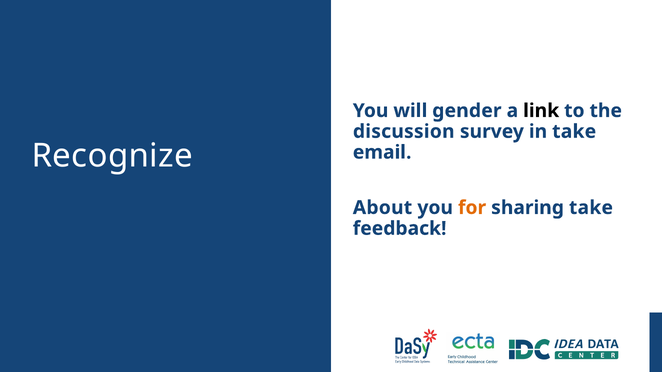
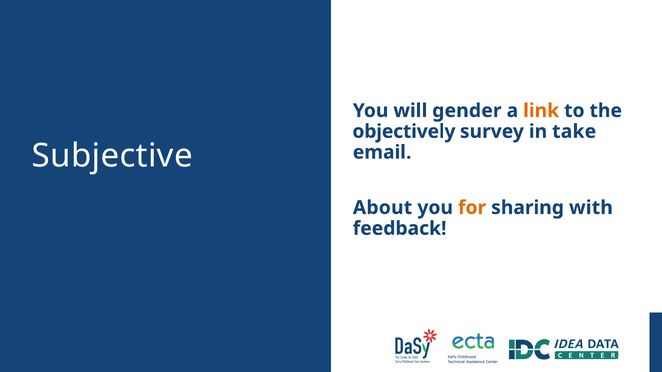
link colour: black -> orange (541, 111)
discussion: discussion -> objectively (404, 132)
Recognize: Recognize -> Subjective (112, 156)
sharing take: take -> with (591, 208)
